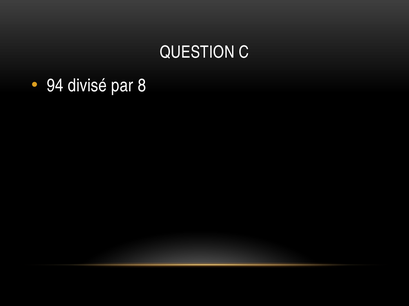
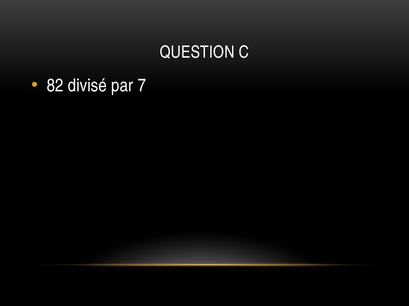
94: 94 -> 82 (55, 86)
8: 8 -> 7 (142, 86)
